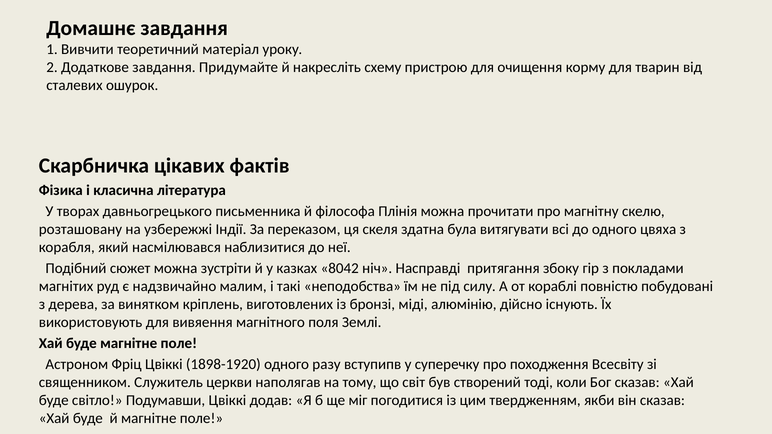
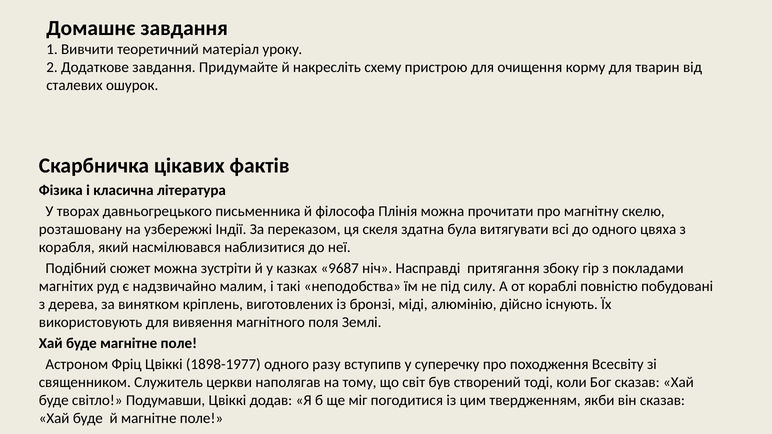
8042: 8042 -> 9687 (340, 268)
1898-1920: 1898-1920 -> 1898-1977 (223, 365)
